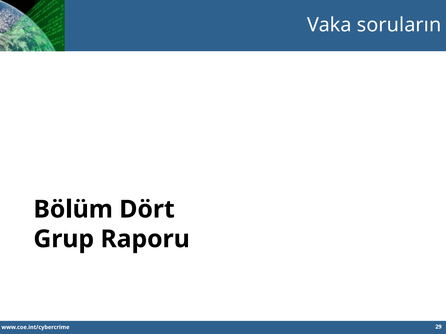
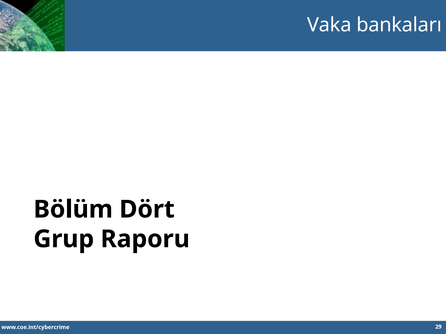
soruların: soruların -> bankaları (399, 25)
